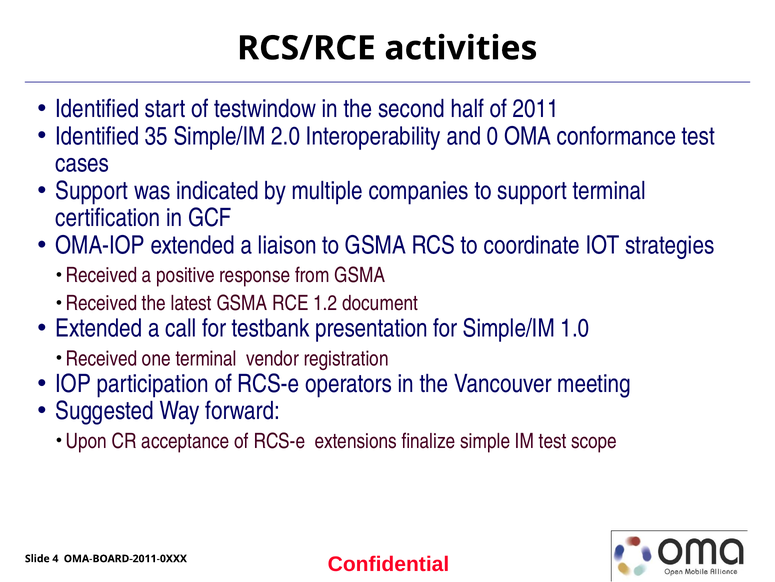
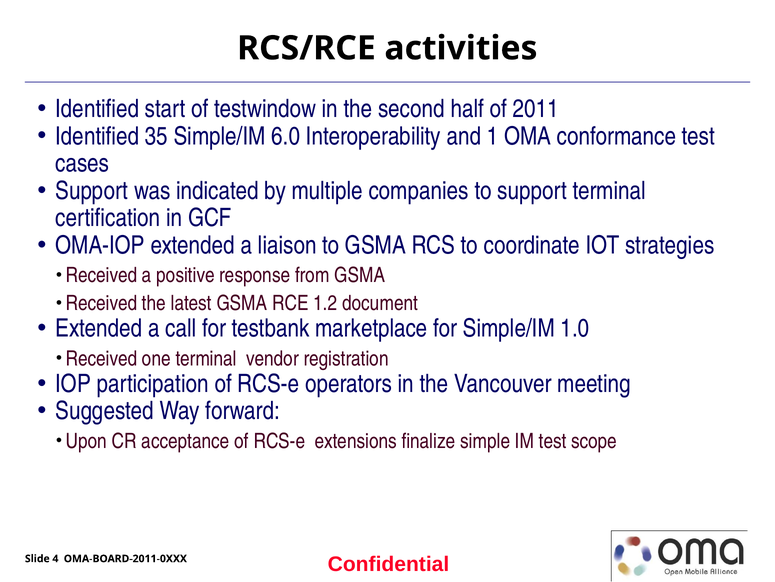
2.0: 2.0 -> 6.0 (286, 136)
0: 0 -> 1 (493, 136)
presentation: presentation -> marketplace (371, 328)
